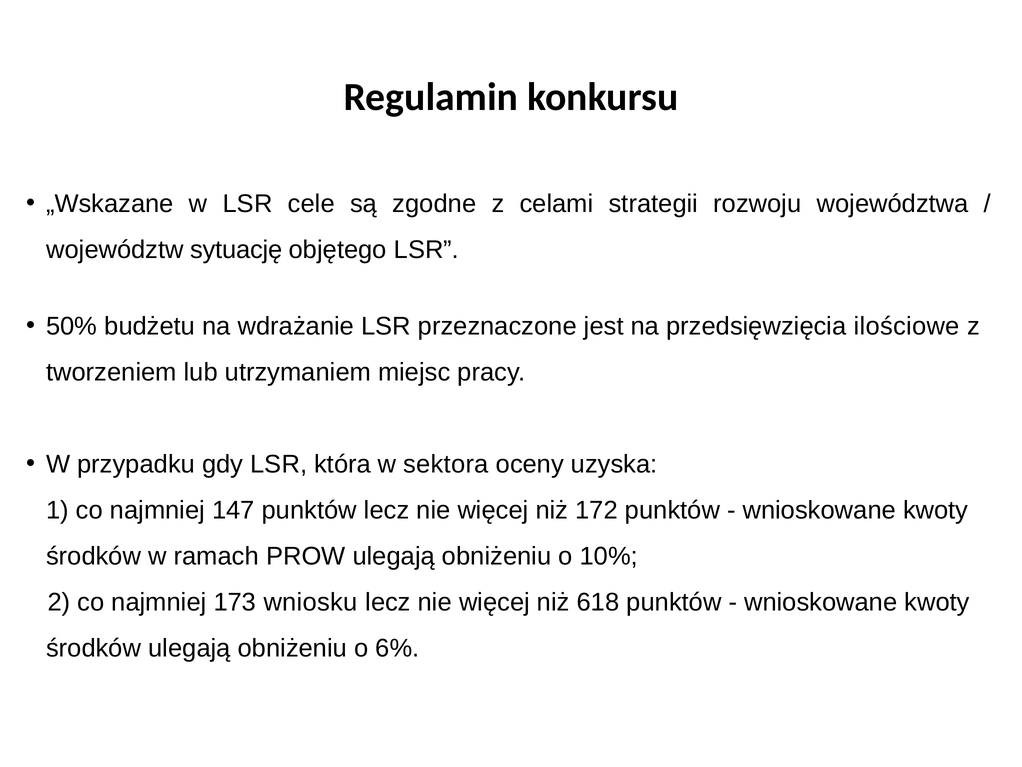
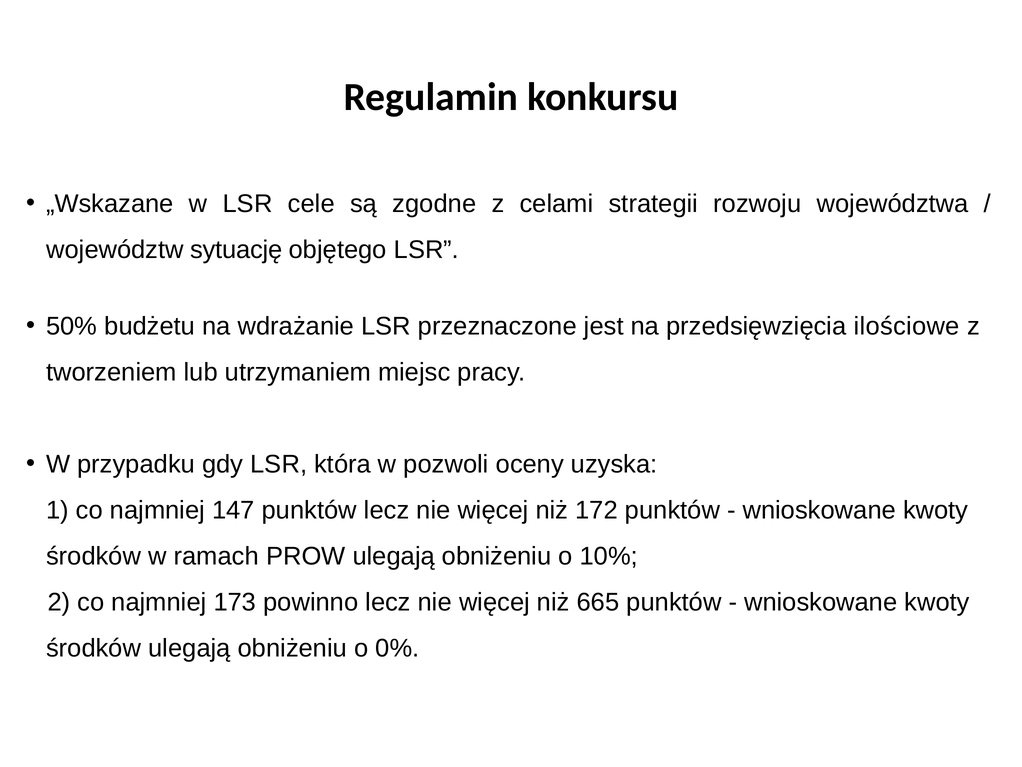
sektora: sektora -> pozwoli (446, 464)
wniosku: wniosku -> powinno (311, 602)
618: 618 -> 665 (598, 602)
6%: 6% -> 0% (397, 648)
